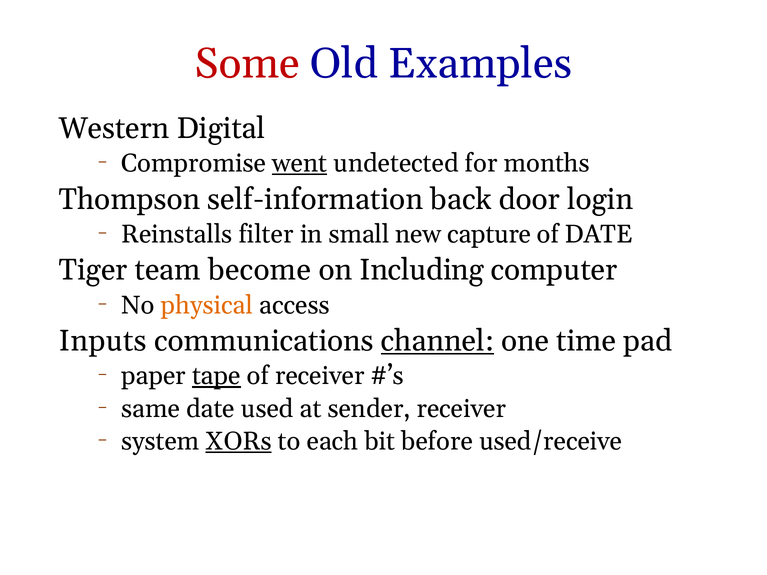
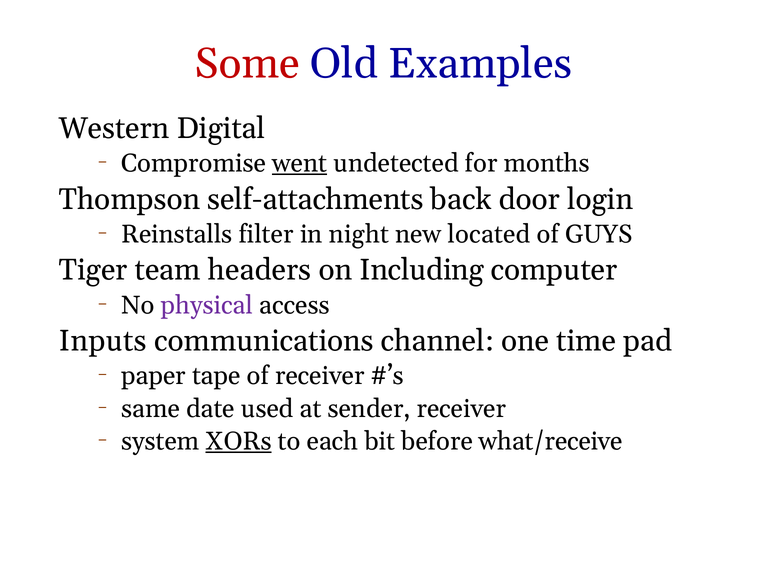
self-information: self-information -> self-attachments (315, 199)
small: small -> night (359, 234)
capture: capture -> located (489, 234)
of DATE: DATE -> GUYS (599, 234)
become: become -> headers (260, 270)
physical colour: orange -> purple (207, 305)
channel underline: present -> none (438, 341)
tape underline: present -> none (216, 376)
used/receive: used/receive -> what/receive (551, 442)
